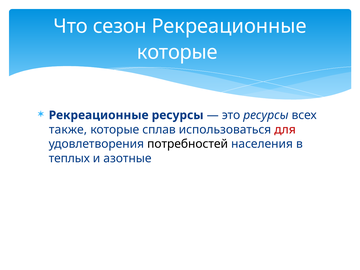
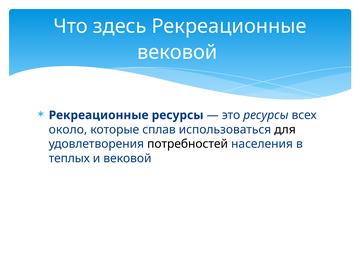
сезон: сезон -> здесь (120, 26)
которые: которые -> вековой (177, 52)
также: также -> около (68, 130)
для colour: red -> black (285, 130)
и азотные: азотные -> вековой (127, 158)
